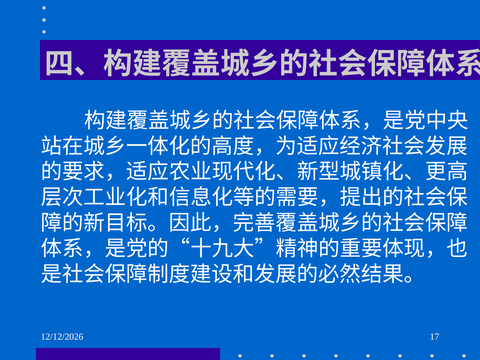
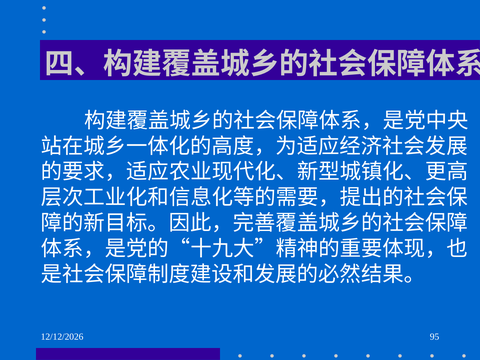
17: 17 -> 95 (435, 337)
